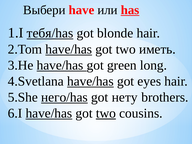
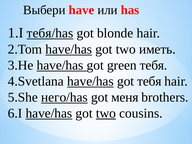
has underline: present -> none (130, 10)
green long: long -> тебя (154, 65)
got eyes: eyes -> тебя (149, 81)
нету: нету -> меня (125, 97)
